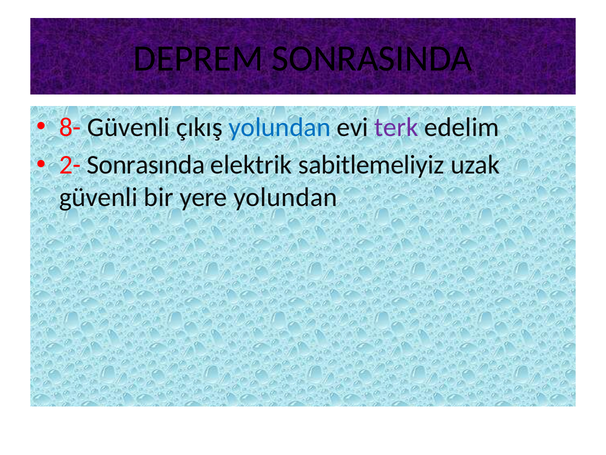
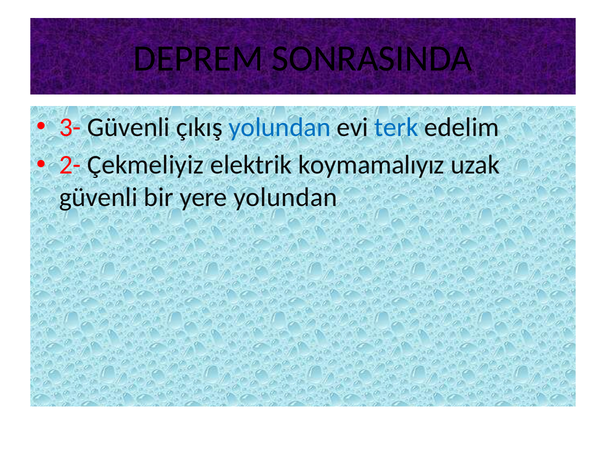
8-: 8- -> 3- (70, 127)
terk colour: purple -> blue (396, 127)
Sonrasında: Sonrasında -> Çekmeliyiz (146, 165)
sabitlemeliyiz: sabitlemeliyiz -> koymamalıyız (371, 165)
